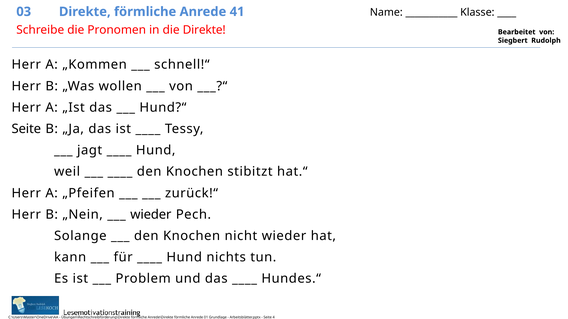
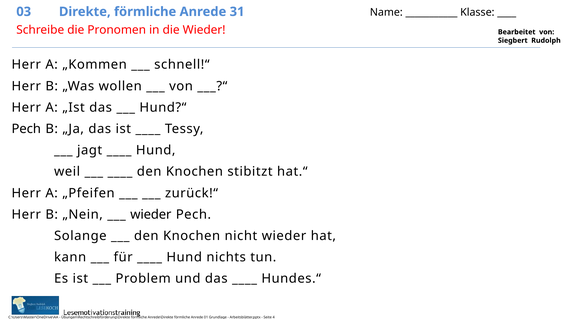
41: 41 -> 31 (237, 12)
die Direkte: Direkte -> Wieder (204, 30)
Seite: Seite -> Pech (26, 129)
